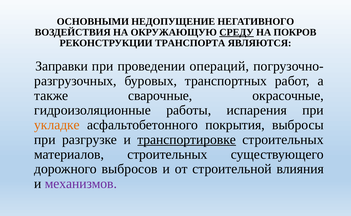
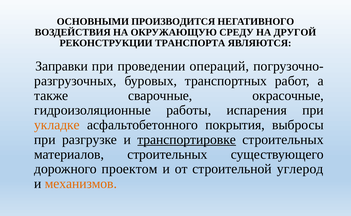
НЕДОПУЩЕНИЕ: НЕДОПУЩЕНИЕ -> ПРОИЗВОДИТСЯ (173, 22)
СРЕДУ underline: present -> none (237, 32)
ПОКРОВ: ПОКРОВ -> ДРУГОЙ (295, 32)
выбросов: выбросов -> проектом (130, 169)
влияния: влияния -> углерод (300, 169)
механизмов colour: purple -> orange (81, 184)
